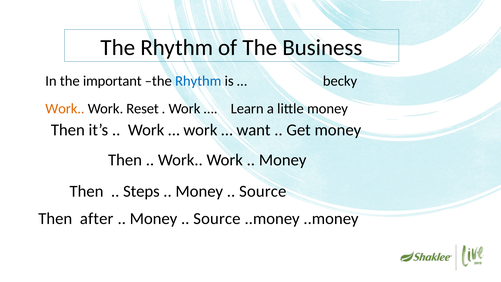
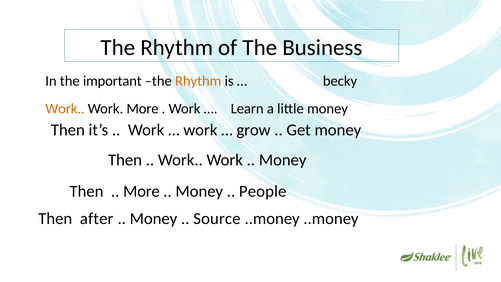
Rhythm colour: blue -> orange (198, 81)
Work Reset: Reset -> More (143, 109)
want: want -> grow (254, 130)
Steps: Steps -> More (141, 191)
Source: Source -> People (263, 191)
